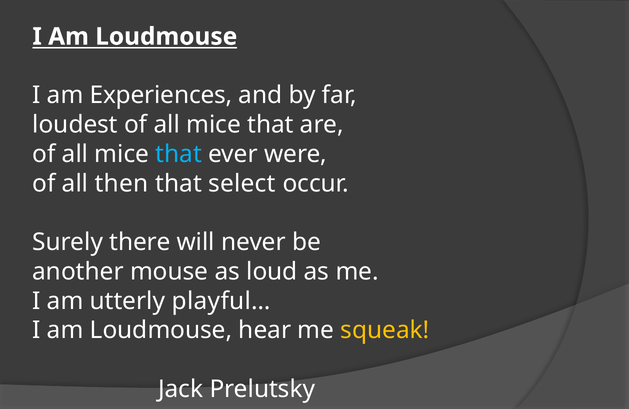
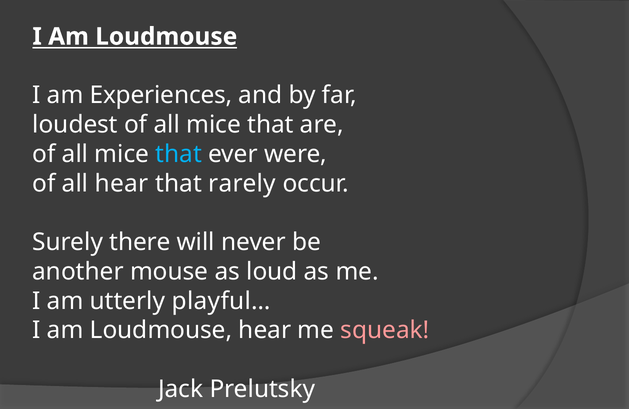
all then: then -> hear (122, 183)
select: select -> rarely (242, 183)
squeak colour: yellow -> pink (385, 330)
